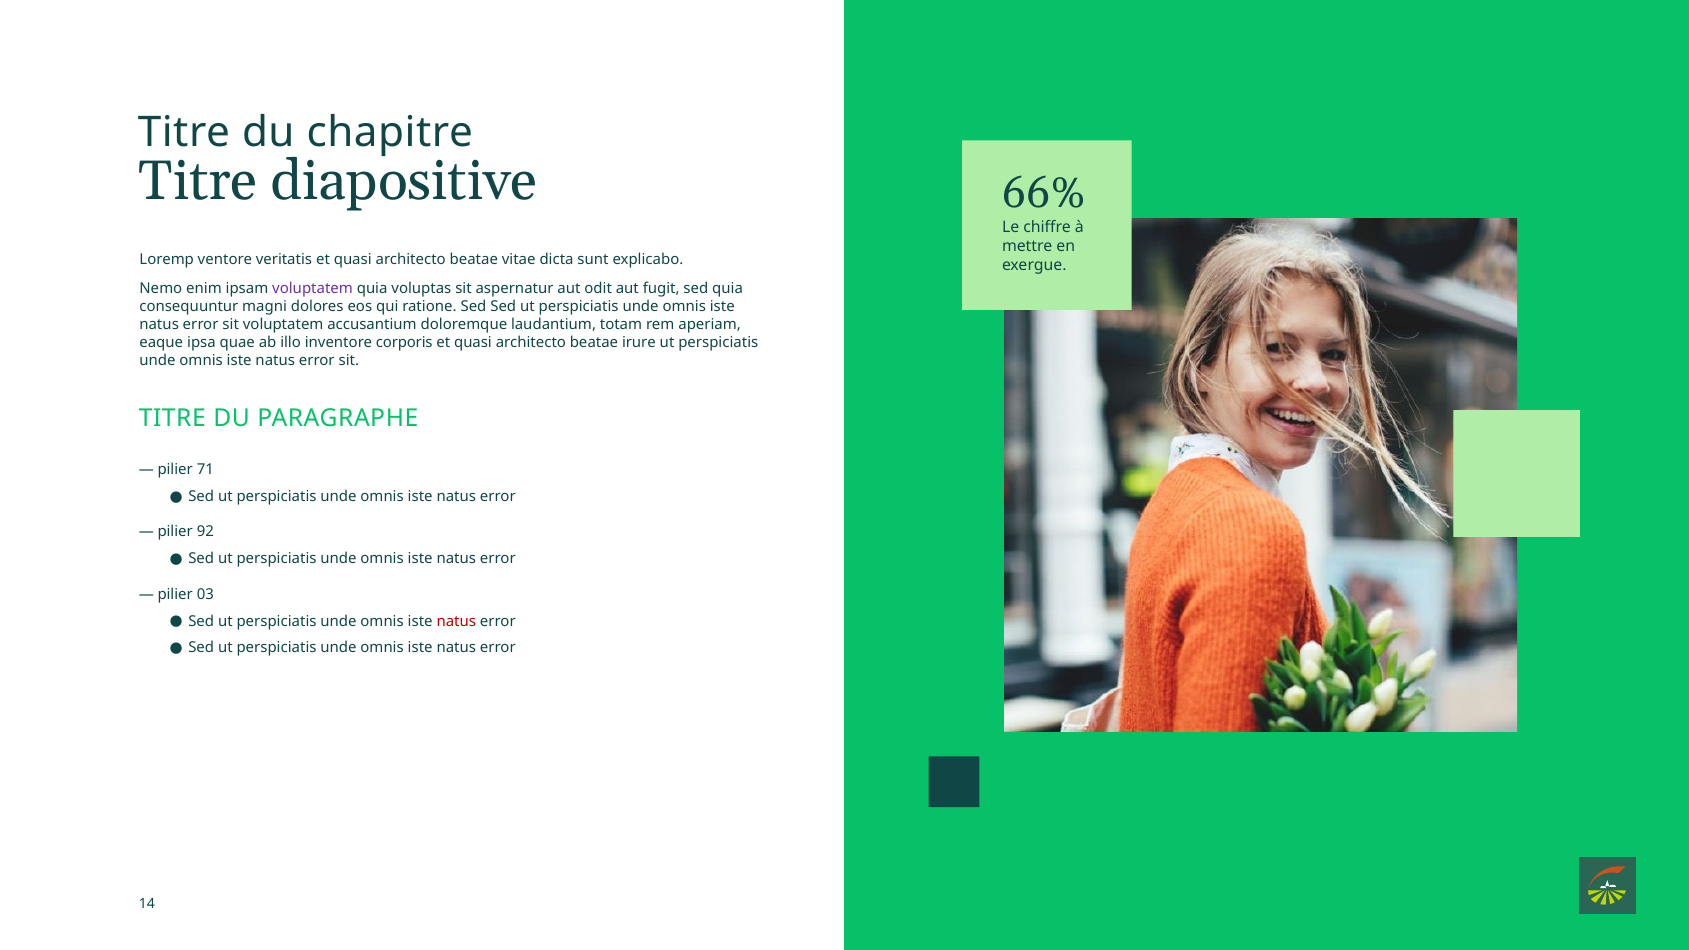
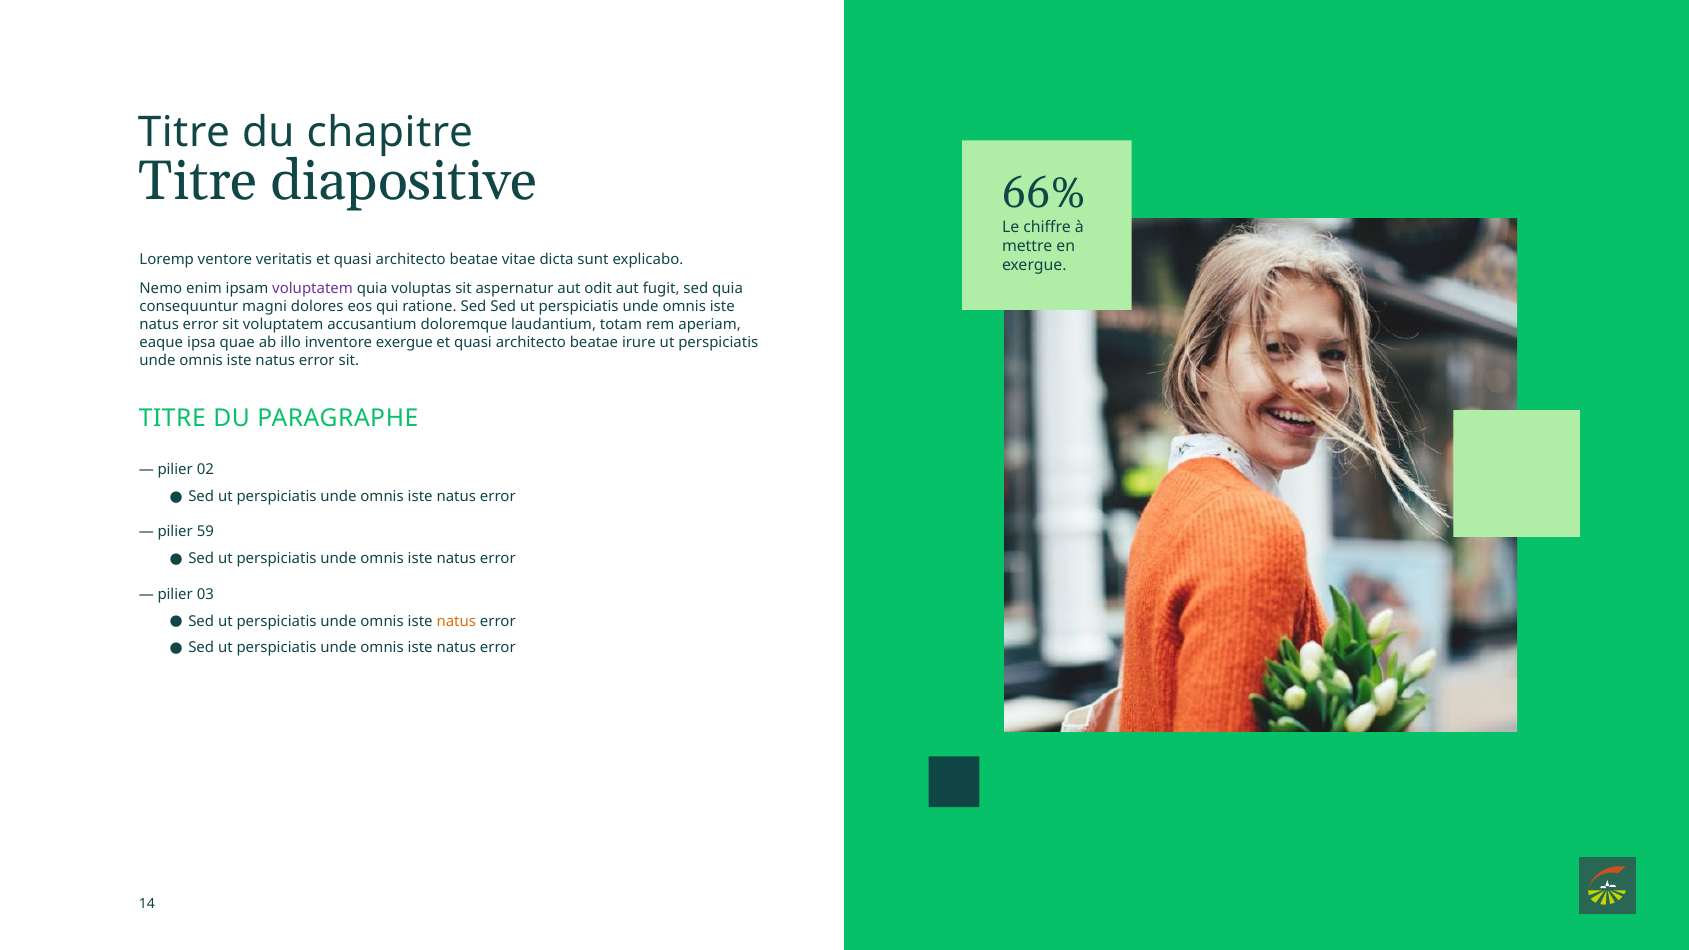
inventore corporis: corporis -> exergue (404, 342)
71: 71 -> 02 (205, 470)
92: 92 -> 59 (205, 532)
natus colour: red -> orange (456, 621)
